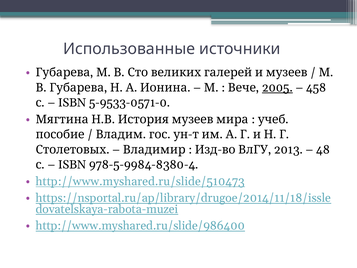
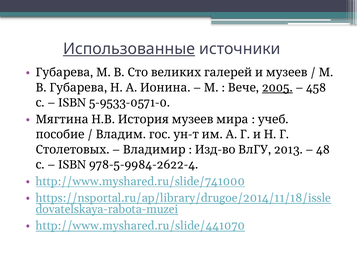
Использованные underline: none -> present (129, 49)
978-5-9984-8380-4: 978-5-9984-8380-4 -> 978-5-9984-2622-4 (144, 165)
http://www.myshared.ru/slide/510473: http://www.myshared.ru/slide/510473 -> http://www.myshared.ru/slide/741000 (140, 181)
http://www.myshared.ru/slide/986400: http://www.myshared.ru/slide/986400 -> http://www.myshared.ru/slide/441070 (140, 225)
